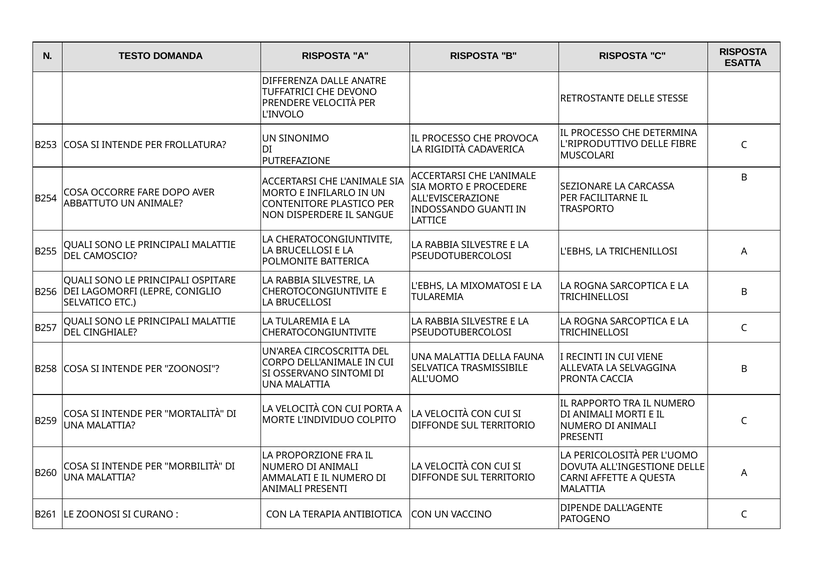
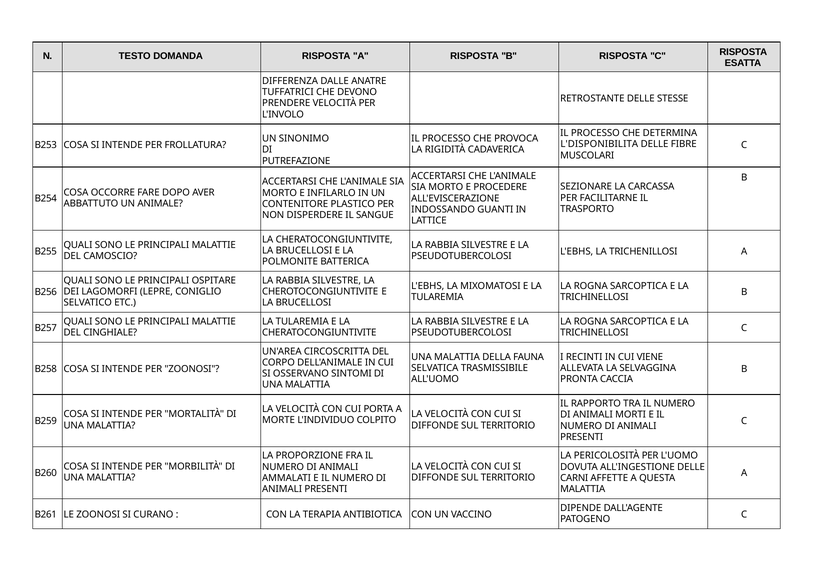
L'RIPRODUTTIVO: L'RIPRODUTTIVO -> L'DISPONIBILITA (599, 144)
